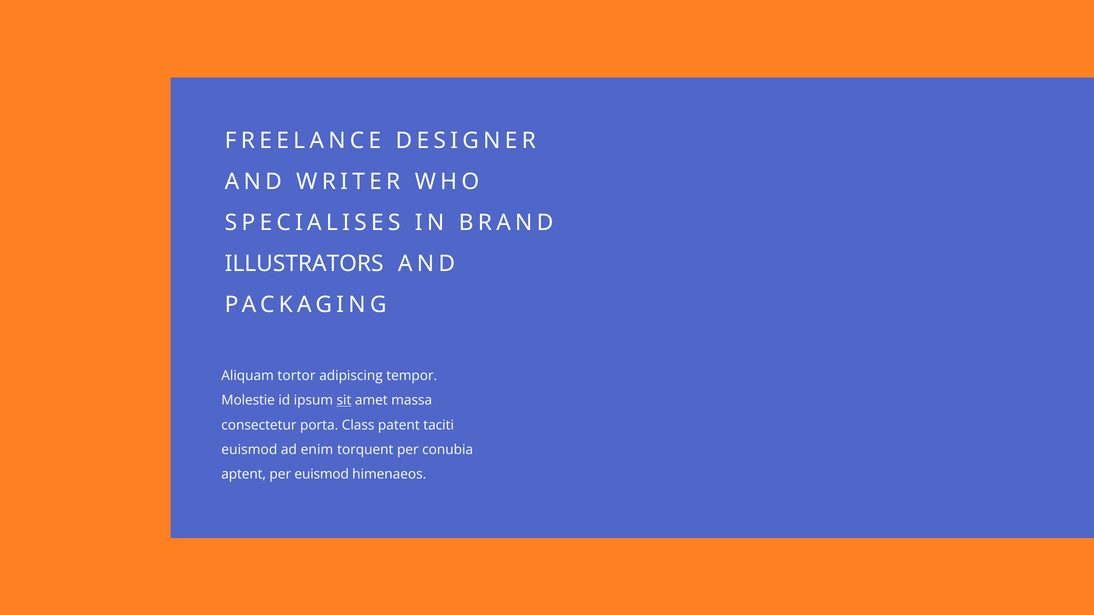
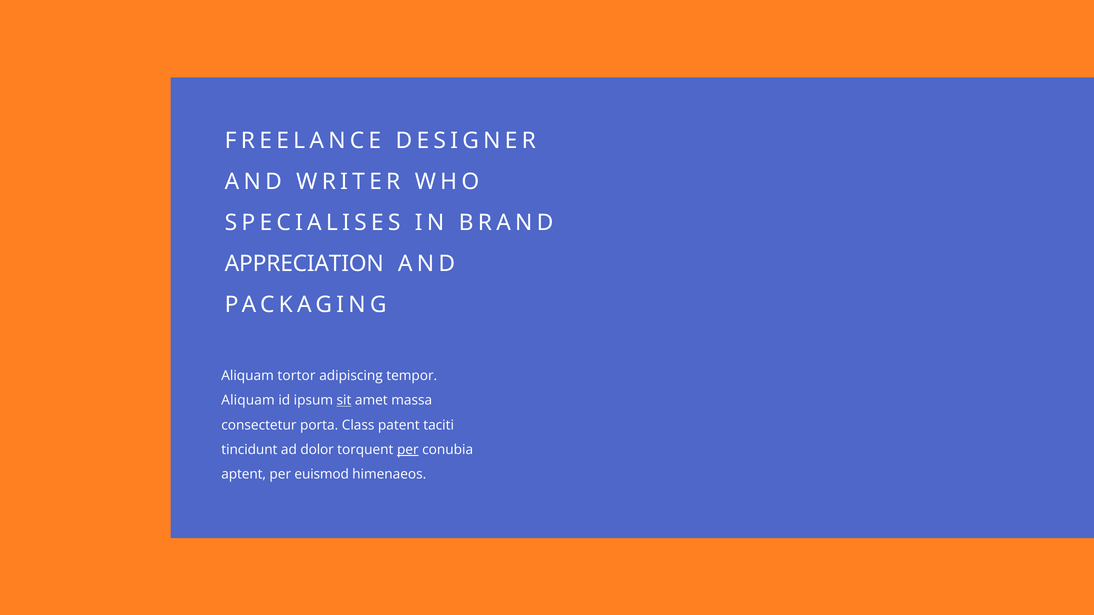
ILLUSTRATORS: ILLUSTRATORS -> APPRECIATION (304, 264)
Molestie: Molestie -> Aliquam (248, 401)
euismod: euismod -> tincidunt (249, 450)
enim: enim -> dolor (317, 450)
per underline: none -> present (408, 450)
